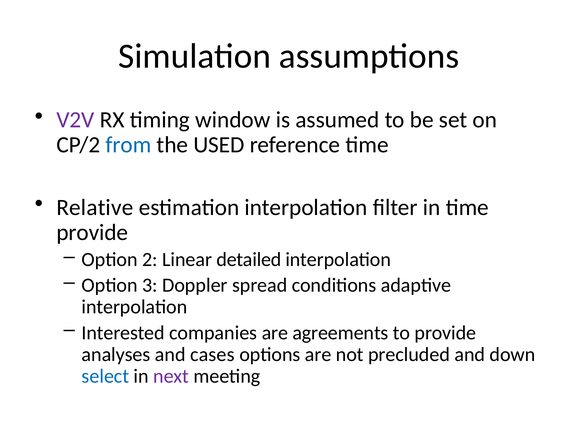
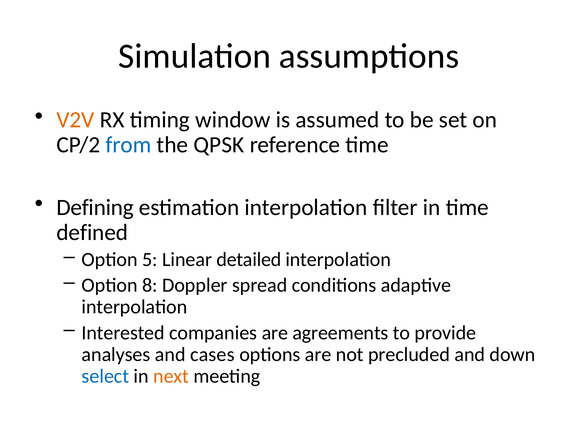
V2V colour: purple -> orange (75, 120)
USED: USED -> QPSK (219, 145)
Relative: Relative -> Defining (95, 207)
provide: provide -> defined (92, 232)
2: 2 -> 5 (150, 259)
3: 3 -> 8 (150, 285)
next colour: purple -> orange (171, 376)
